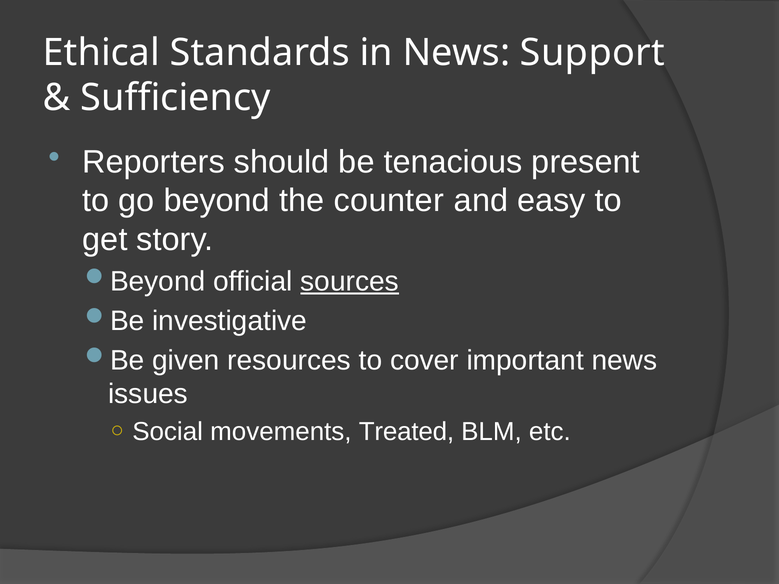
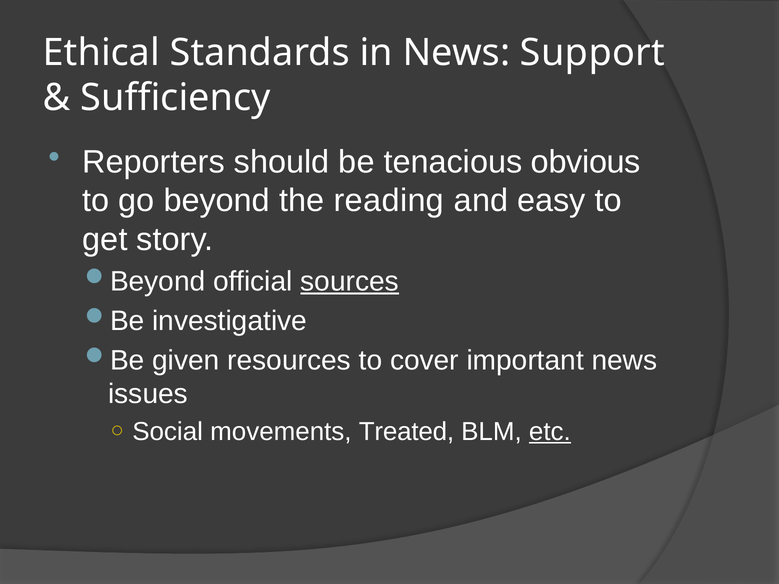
present: present -> obvious (586, 162)
counter: counter -> reading (389, 201)
etc underline: none -> present (550, 432)
